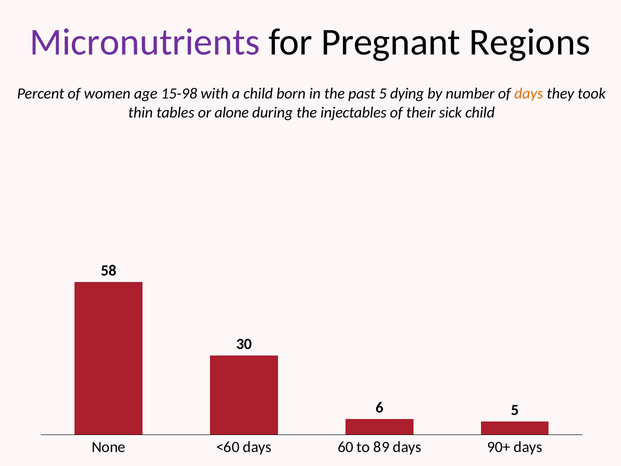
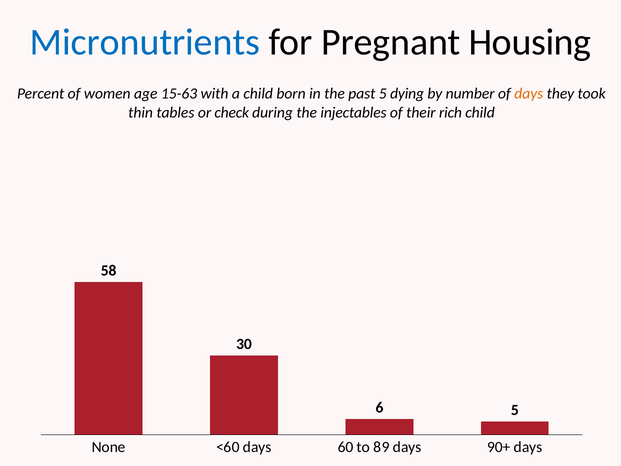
Micronutrients colour: purple -> blue (145, 42)
Regions: Regions -> Housing (530, 42)
15-98: 15-98 -> 15-63 (179, 94)
alone: alone -> check (232, 112)
sick: sick -> rich (450, 112)
